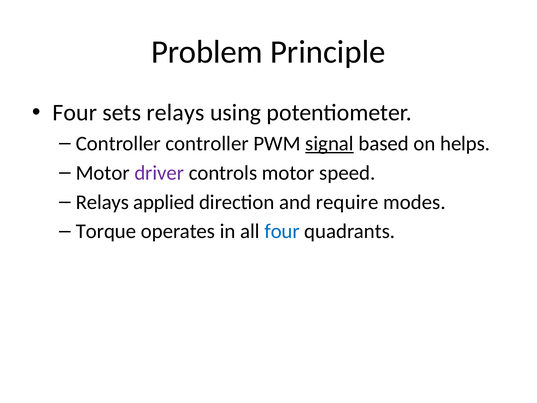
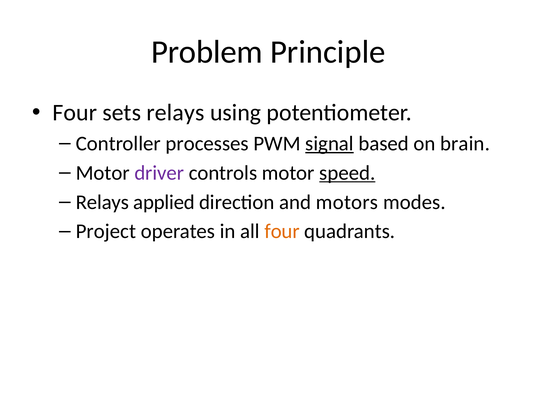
Controller controller: controller -> processes (207, 143)
helps: helps -> brain (465, 143)
speed underline: none -> present (347, 173)
require: require -> motors (347, 202)
Torque: Torque -> Project (106, 231)
four colour: blue -> orange (282, 231)
